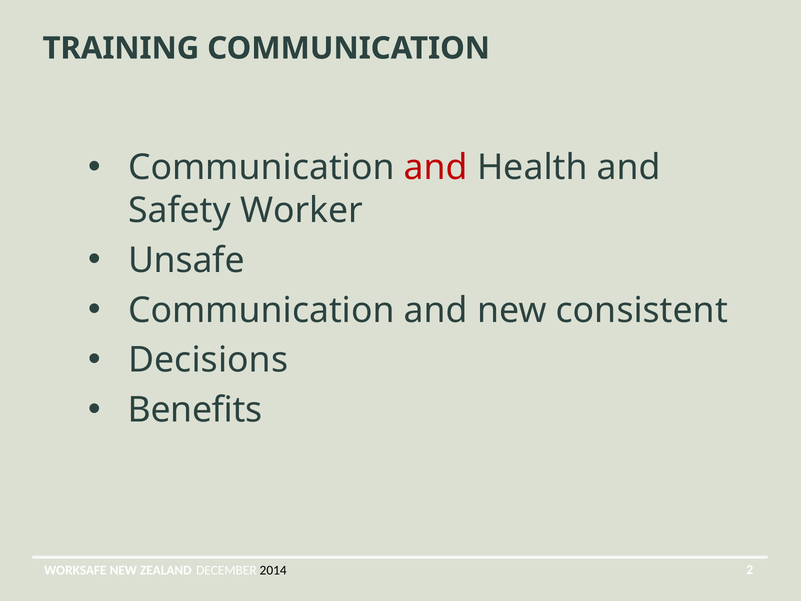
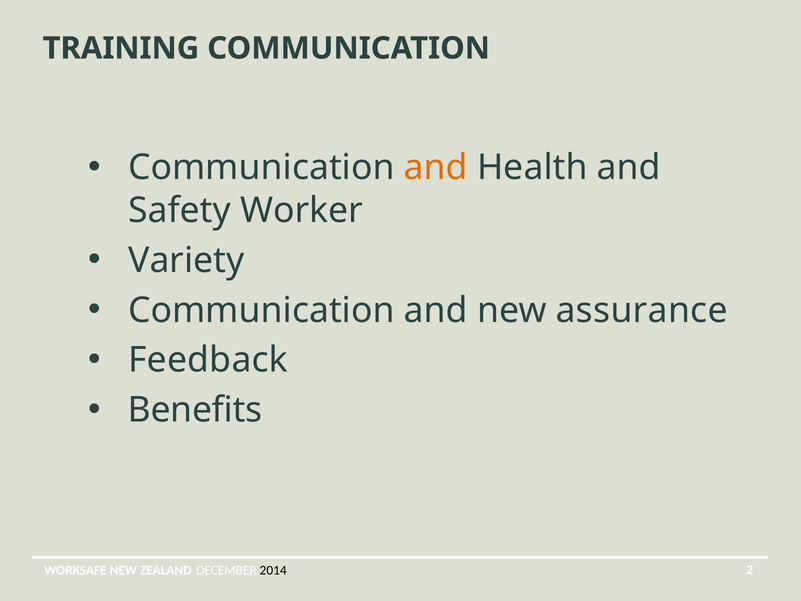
and colour: red -> orange (436, 168)
Unsafe: Unsafe -> Variety (186, 260)
consistent: consistent -> assurance (642, 310)
Decisions: Decisions -> Feedback (208, 360)
